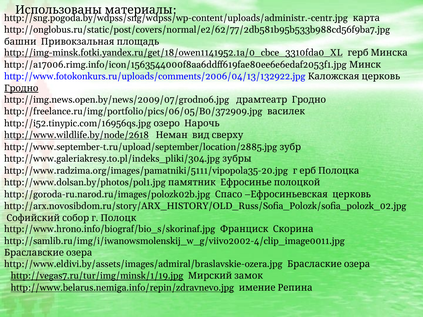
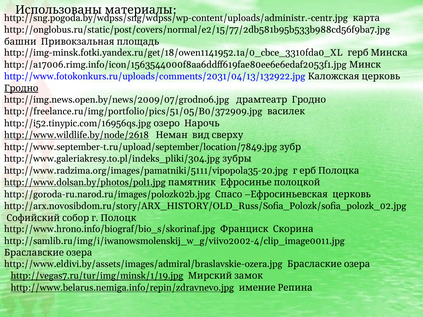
http://onglobus.ru/static/post/covers/normal/e2/62/77/2db581b95b533b988cd56f9ba7.jpg: http://onglobus.ru/static/post/covers/normal/e2/62/77/2db581b95b533b988cd56f9ba7.jpg -> http://onglobus.ru/static/post/covers/normal/e2/15/77/2db581b95b533b988cd56f9ba7.jpg (197, 30)
http://img-minsk.fotki.yandex.ru/get/18/owen1141952.1a/0_cbce_3310fda0_XL underline: present -> none (173, 53)
http://www.fotokonkurs.ru/uploads/comments/2006/04/13/132922.jpg: http://www.fotokonkurs.ru/uploads/comments/2006/04/13/132922.jpg -> http://www.fotokonkurs.ru/uploads/comments/2031/04/13/132922.jpg (155, 77)
http://freelance.ru/img/portfolio/pics/06/05/B0/372909.jpg: http://freelance.ru/img/portfolio/pics/06/05/B0/372909.jpg -> http://freelance.ru/img/portfolio/pics/51/05/B0/372909.jpg (133, 112)
http://www.september-t.ru/upload/september/location/2885.jpg: http://www.september-t.ru/upload/september/location/2885.jpg -> http://www.september-t.ru/upload/september/location/7849.jpg (141, 147)
http://www.dolsan.by/photos/pol1.jpg underline: none -> present (85, 183)
